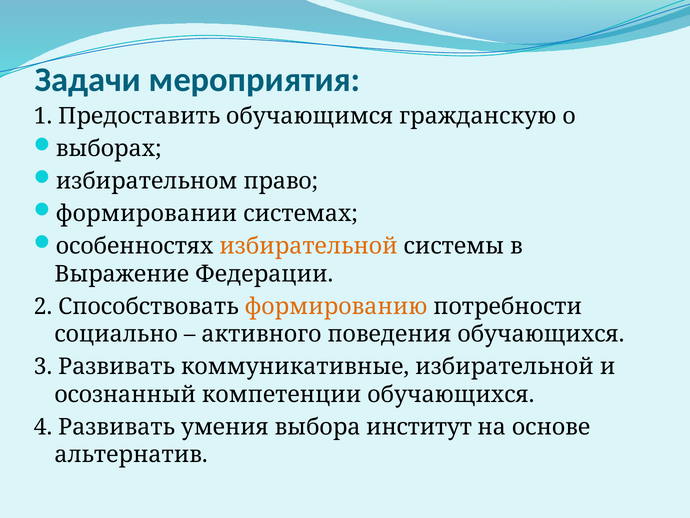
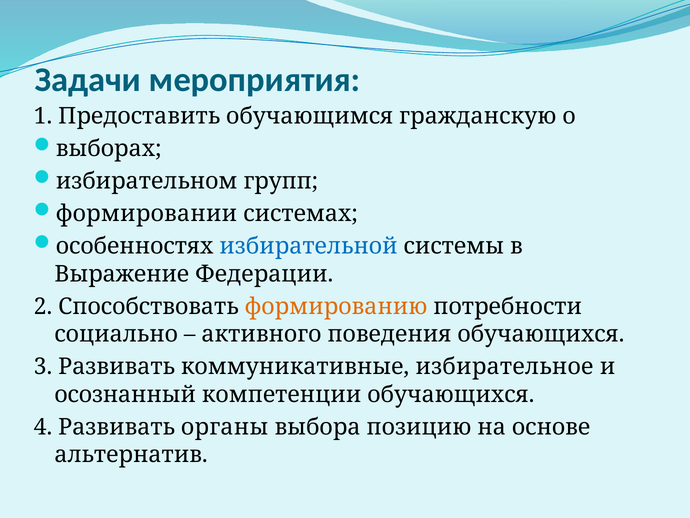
право: право -> групп (281, 181)
избирательной colour: orange -> blue (308, 246)
коммуникативные избирательной: избирательной -> избирательное (504, 366)
умения: умения -> органы (225, 427)
институт: институт -> позицию (419, 427)
